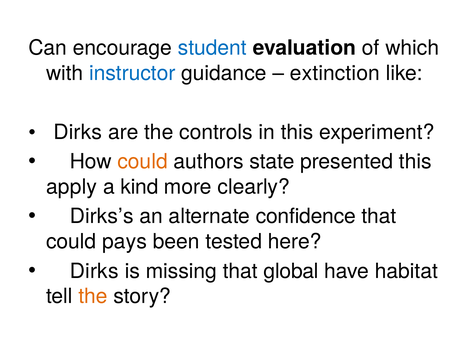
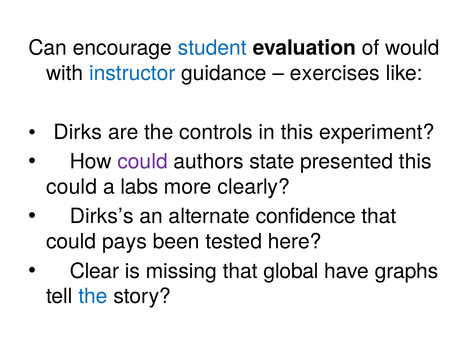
which: which -> would (412, 48)
extinction: extinction -> exercises (335, 73)
could colour: orange -> purple (143, 162)
apply: apply -> could (72, 187)
kind: kind -> labs (139, 187)
Dirks: Dirks -> Clear (94, 271)
habitat: habitat -> graphs (407, 271)
the colour: orange -> blue (93, 296)
